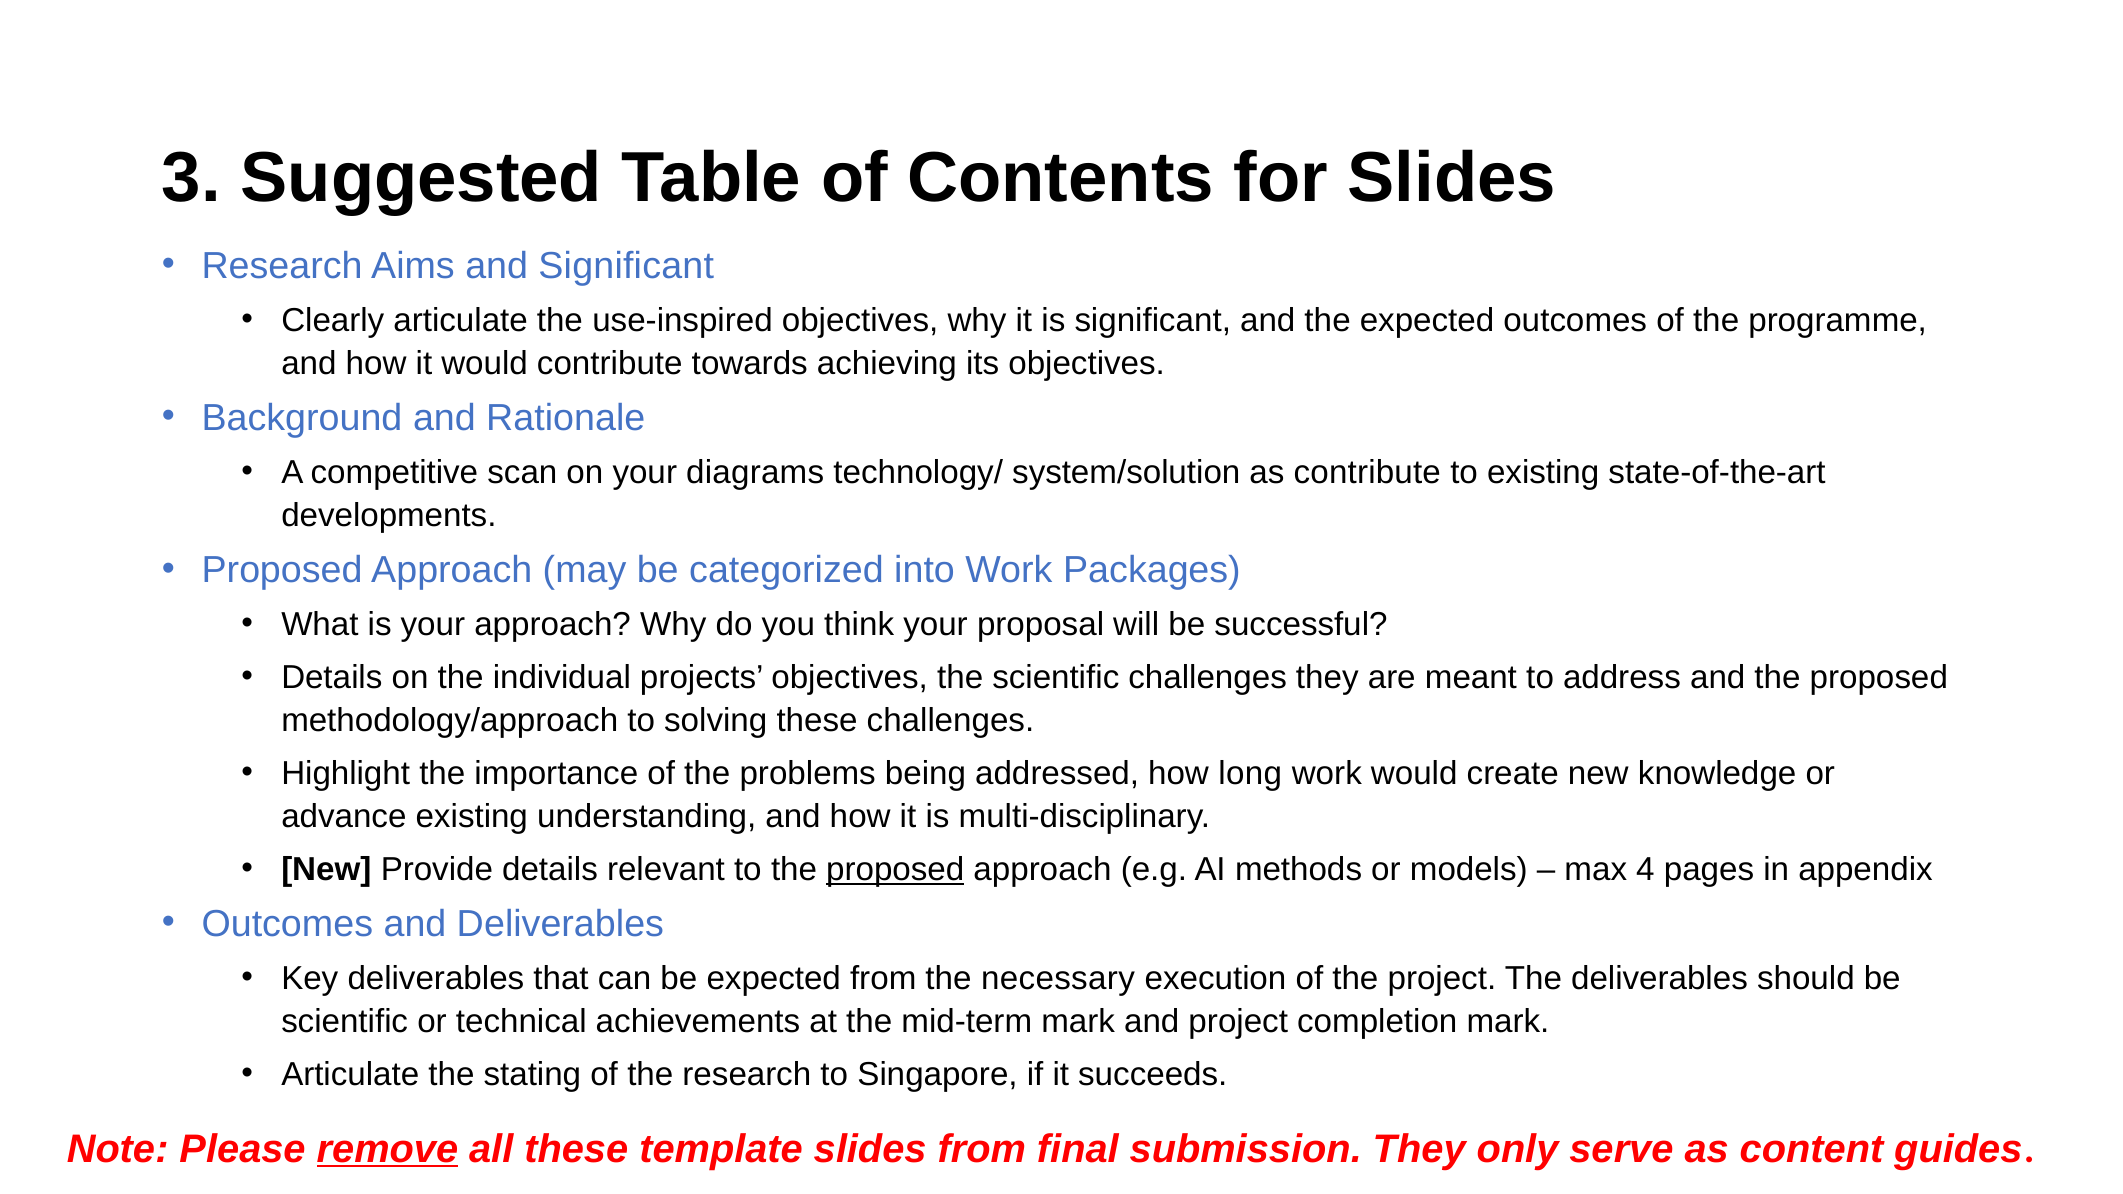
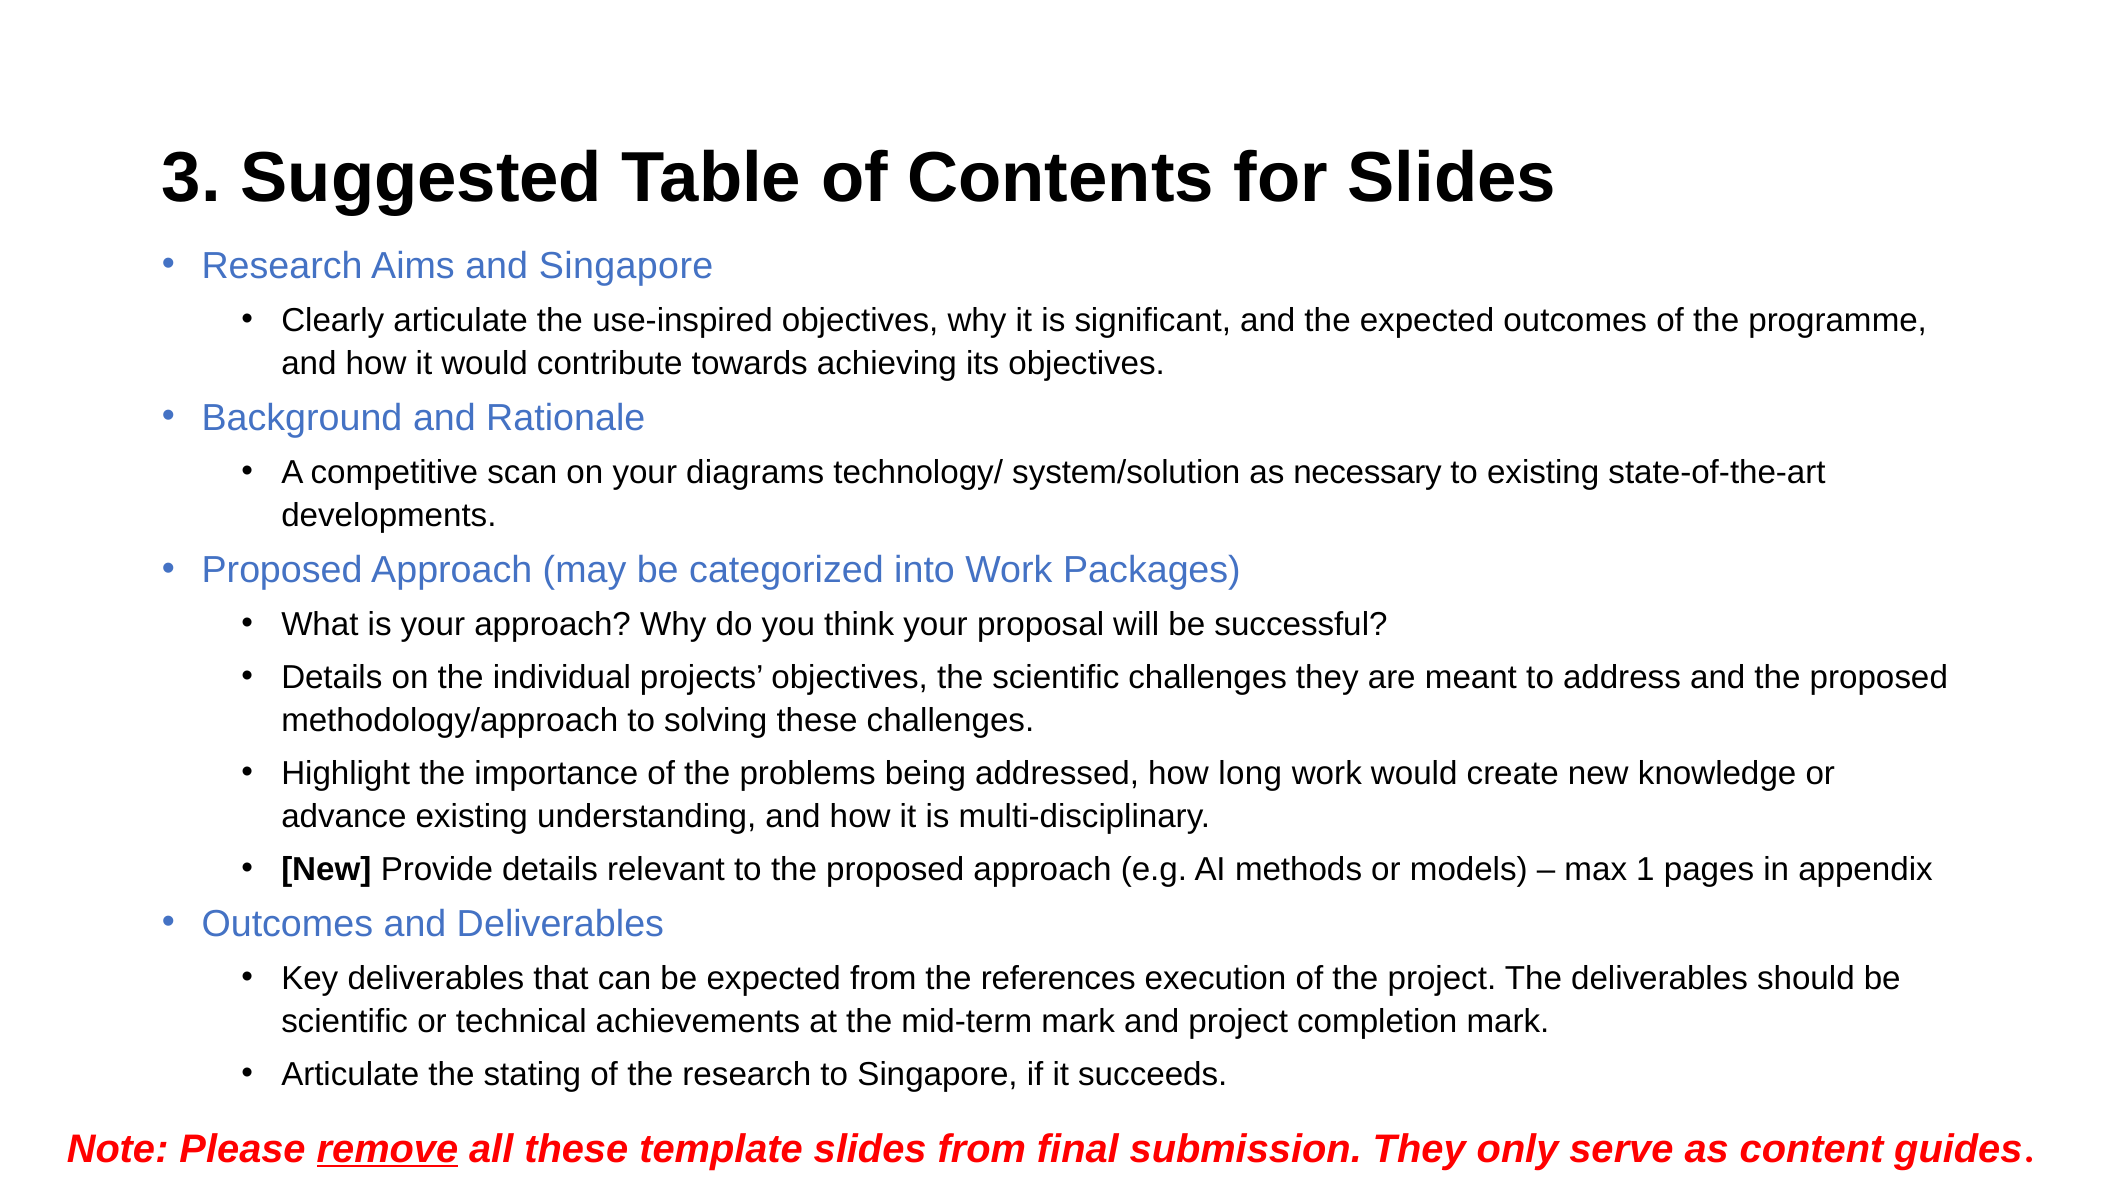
and Significant: Significant -> Singapore (626, 266)
as contribute: contribute -> necessary (1368, 473)
proposed underline: present -> none (895, 869)
4: 4 -> 1 (1645, 869)
necessary: necessary -> references (1058, 979)
